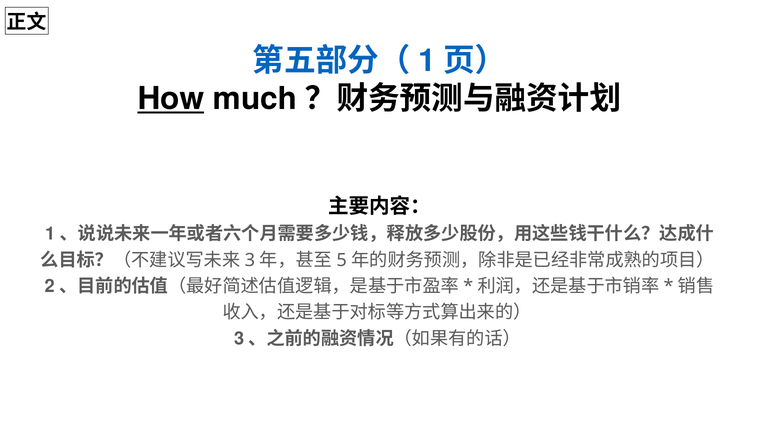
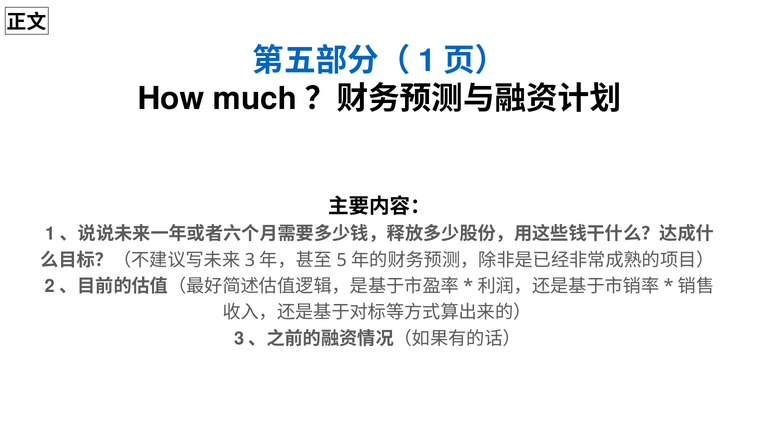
How underline: present -> none (171, 99)
